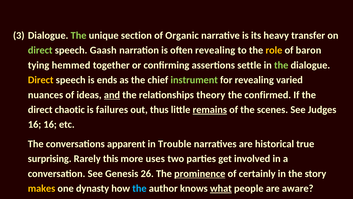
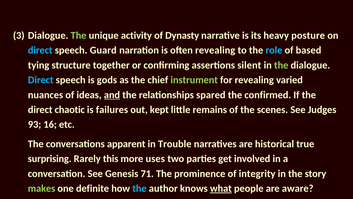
section: section -> activity (136, 35)
Organic: Organic -> Dynasty (182, 35)
transfer: transfer -> posture (308, 35)
direct colour: light green -> light blue (40, 50)
Gaash: Gaash -> Guard (103, 50)
role colour: yellow -> light blue (274, 50)
baron: baron -> based (309, 50)
hemmed: hemmed -> structure (71, 65)
settle: settle -> silent (249, 65)
Direct colour: yellow -> light blue (41, 80)
ends: ends -> gods (107, 80)
theory: theory -> spared (211, 95)
thus: thus -> kept (159, 109)
remains underline: present -> none (210, 109)
16: 16 -> 93 (35, 124)
26: 26 -> 71 (147, 173)
prominence underline: present -> none (200, 173)
certainly: certainly -> integrity (257, 173)
makes colour: yellow -> light green (42, 188)
dynasty: dynasty -> definite (93, 188)
